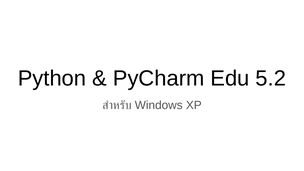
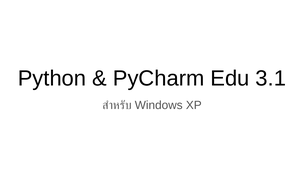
5.2: 5.2 -> 3.1 (271, 78)
